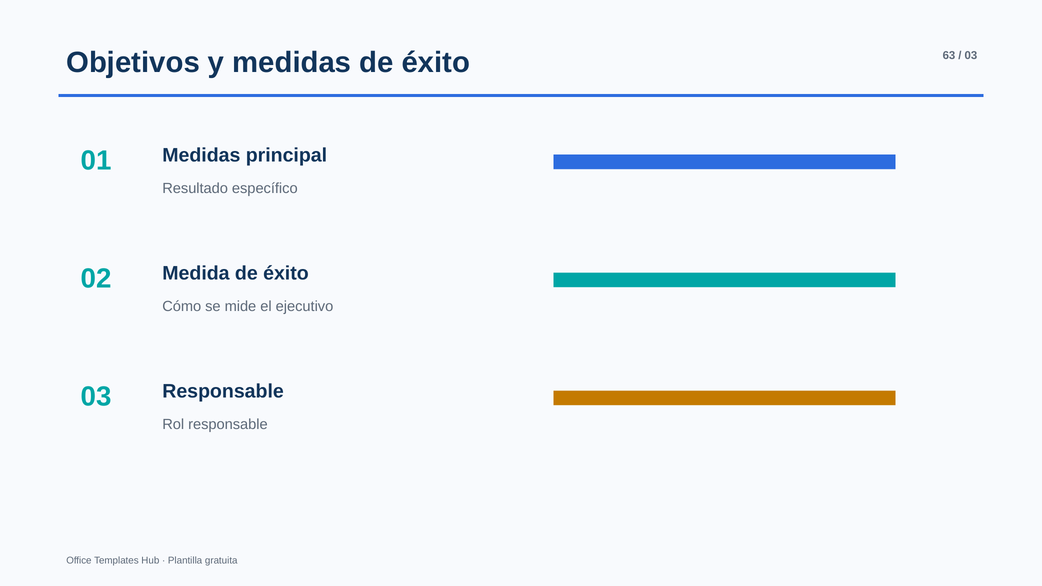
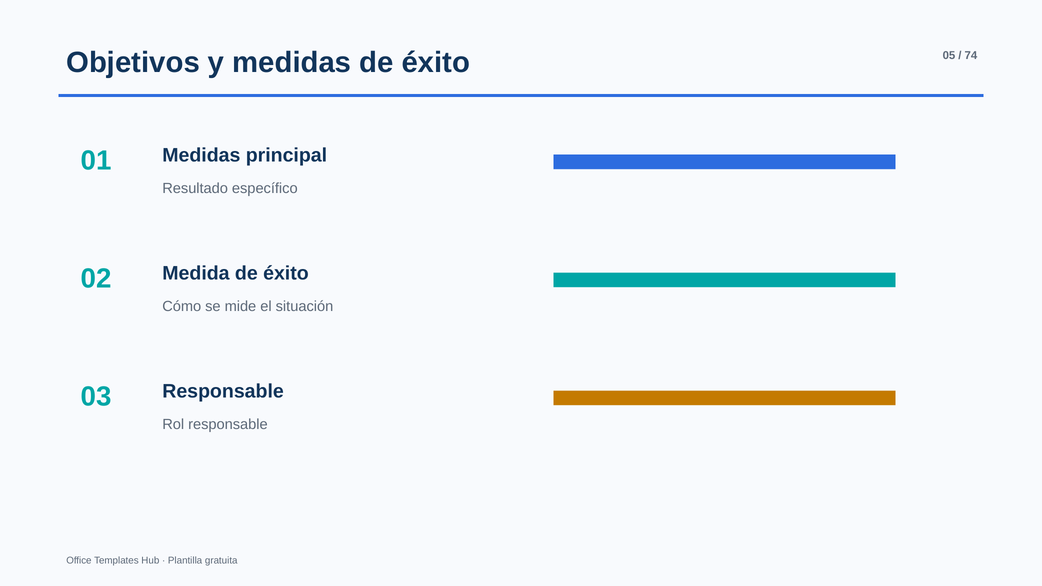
63: 63 -> 05 (949, 55)
03: 03 -> 74 (971, 55)
ejecutivo: ejecutivo -> situación (304, 307)
